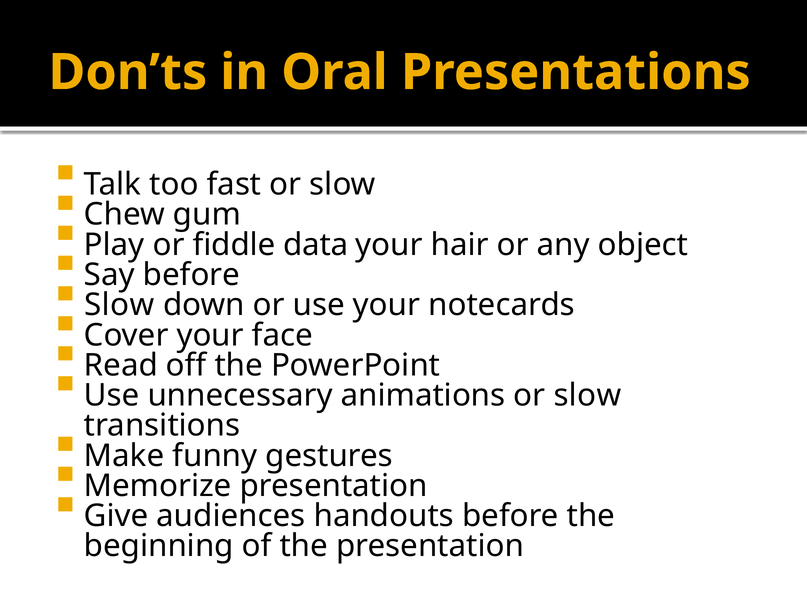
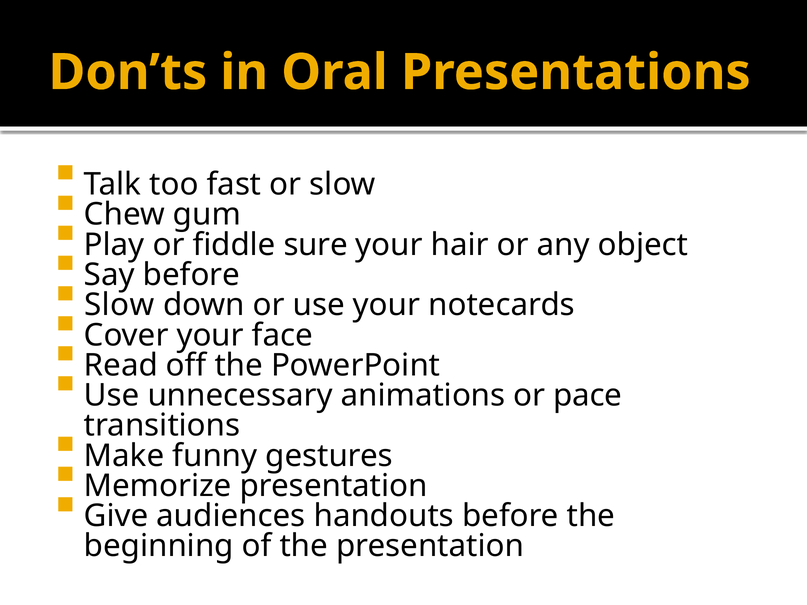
data: data -> sure (316, 245)
animations or slow: slow -> pace (588, 396)
